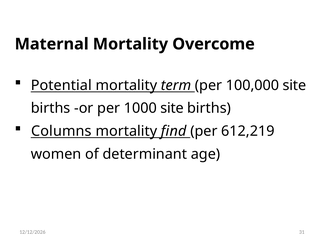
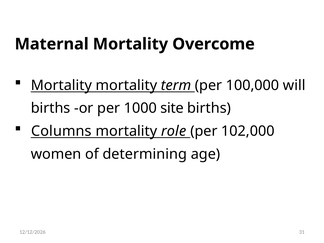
Potential: Potential -> Mortality (61, 85)
100,000 site: site -> will (294, 85)
find: find -> role (174, 131)
612,219: 612,219 -> 102,000 (248, 131)
determinant: determinant -> determining (145, 154)
